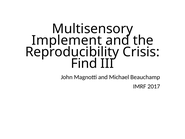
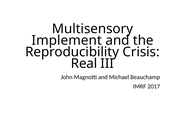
Find: Find -> Real (84, 63)
